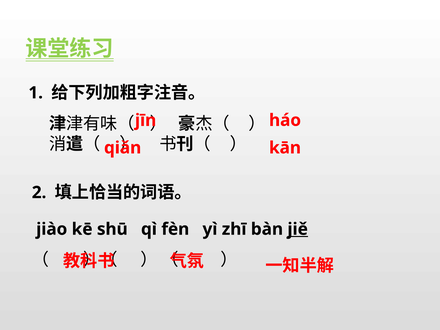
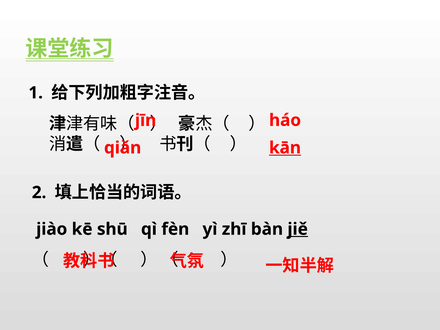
kān underline: none -> present (285, 148)
